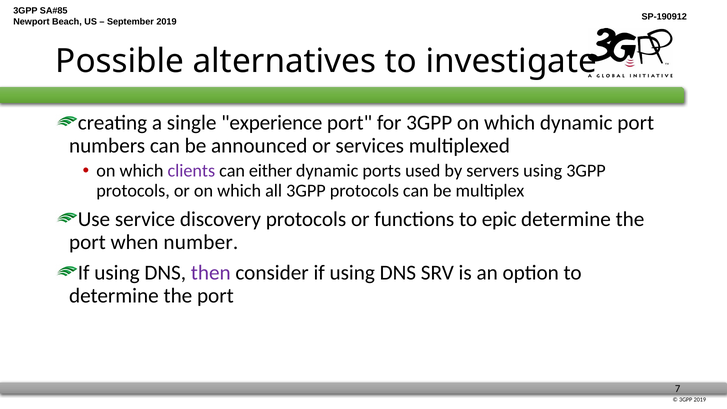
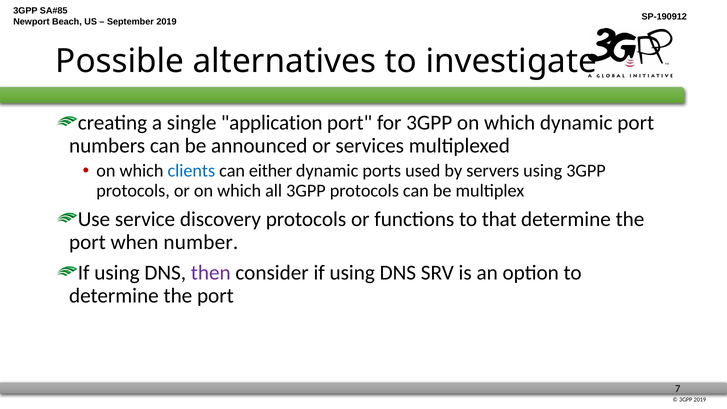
experience: experience -> application (272, 123)
clients colour: purple -> blue (191, 171)
epic: epic -> that (499, 219)
